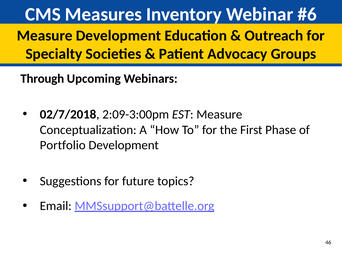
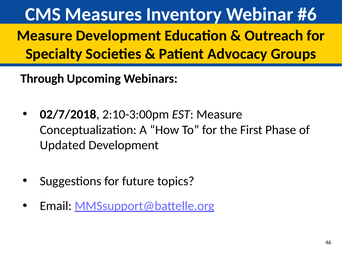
2:09-3:00pm: 2:09-3:00pm -> 2:10-3:00pm (136, 115)
Portfolio: Portfolio -> Updated (63, 145)
